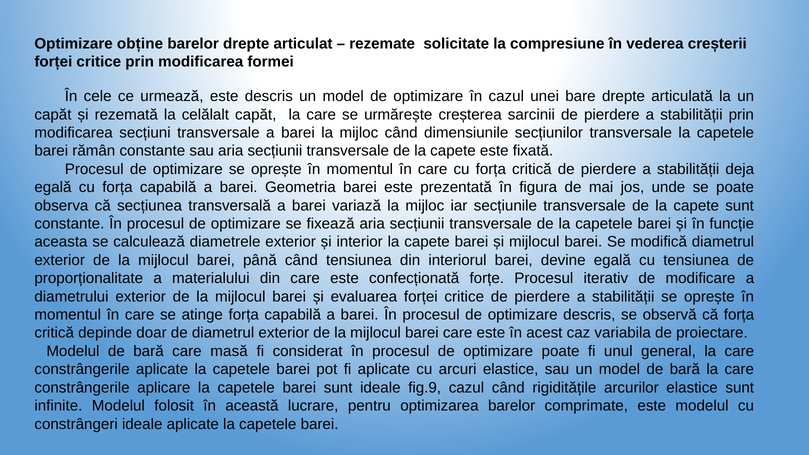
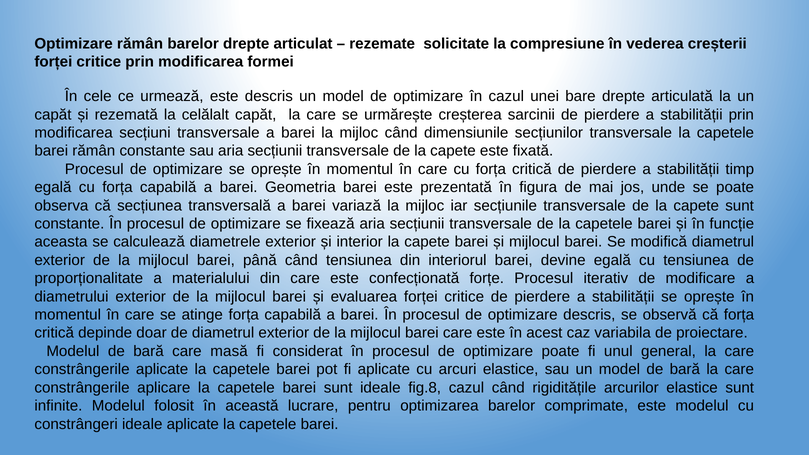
Optimizare obține: obține -> rămân (140, 44)
deja: deja -> timp (740, 169)
fig.9: fig.9 -> fig.8 (425, 388)
